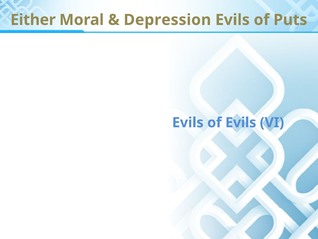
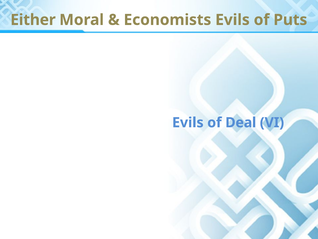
Depression: Depression -> Economists (167, 20)
of Evils: Evils -> Deal (241, 122)
